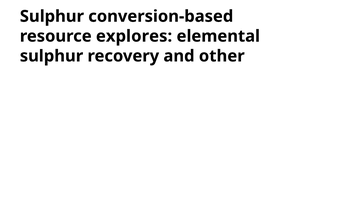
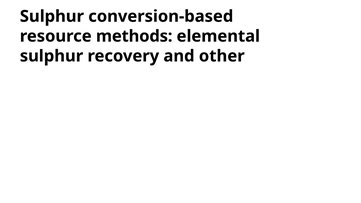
explores: explores -> methods (134, 36)
